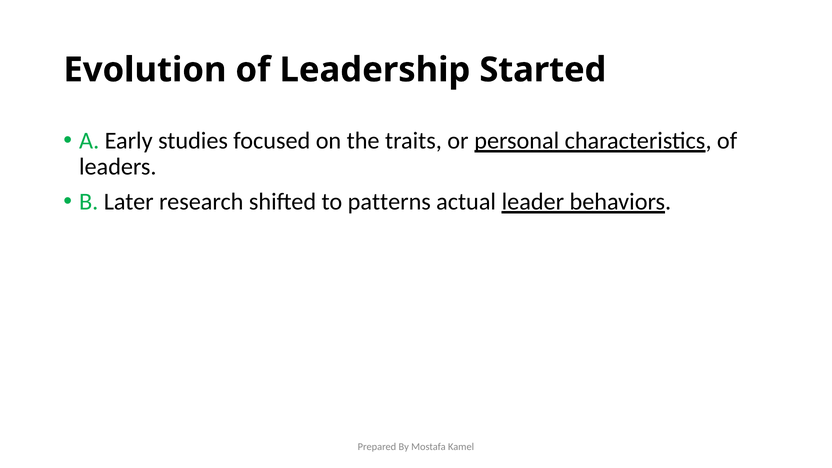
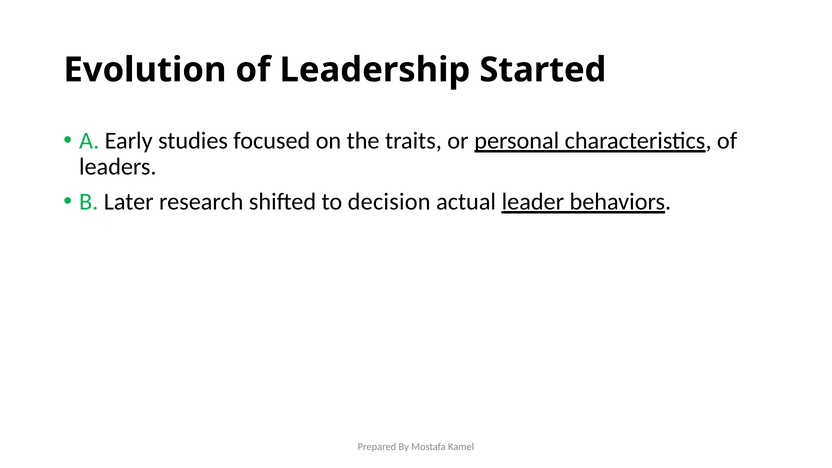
patterns: patterns -> decision (389, 202)
